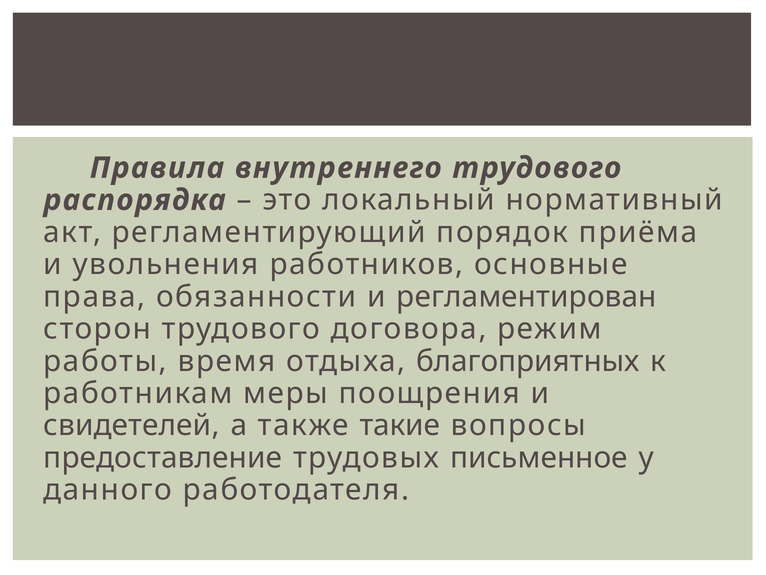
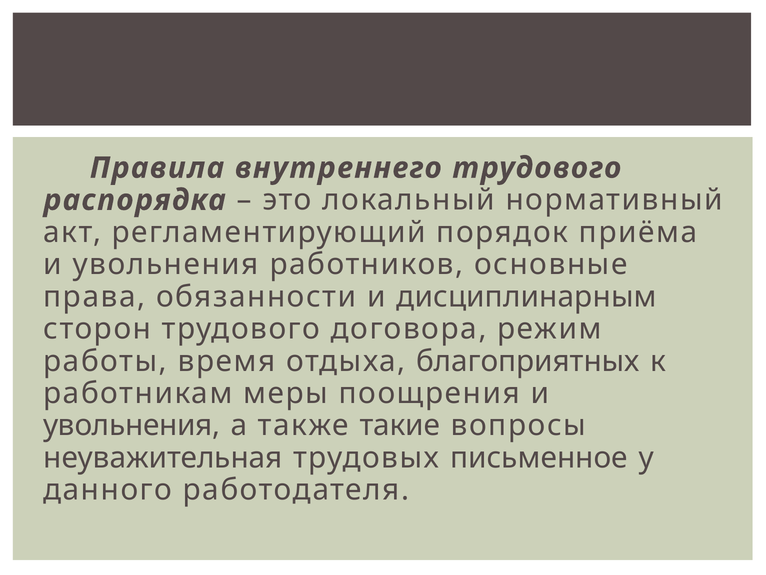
регламентирован: регламентирован -> дисциплинарным (527, 297)
свидетелей: свидетелей -> увольнения (132, 425)
предоставление: предоставление -> неуважительная (163, 457)
